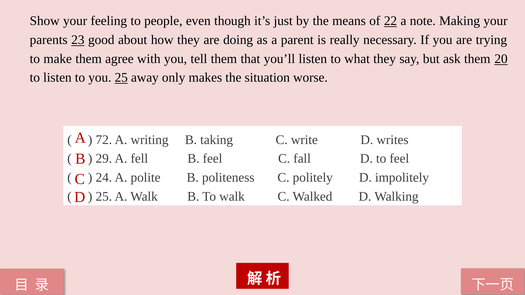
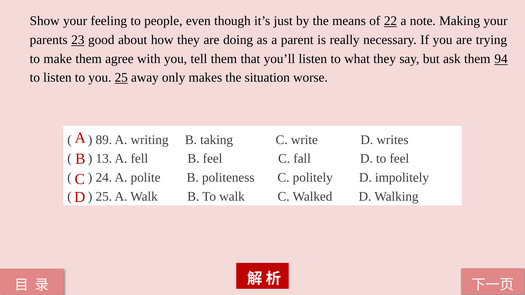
20: 20 -> 94 (501, 59)
72: 72 -> 89 (104, 140)
29: 29 -> 13 (104, 159)
